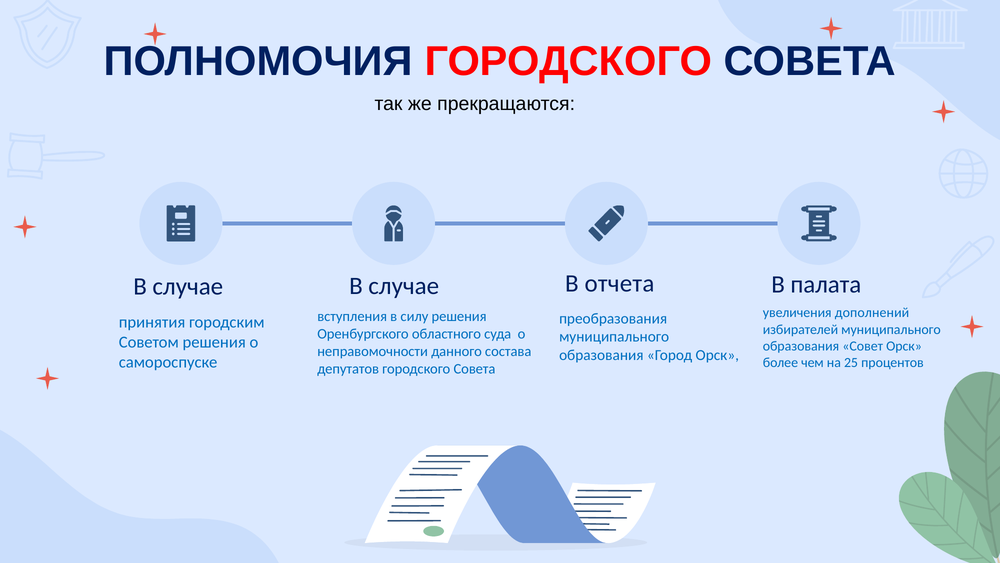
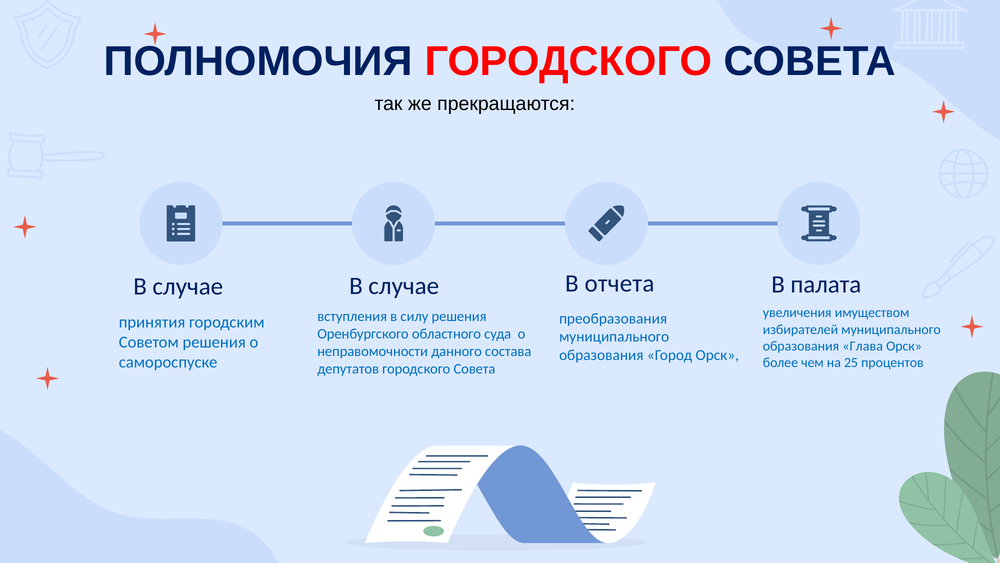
дополнений: дополнений -> имуществом (872, 313)
Совет: Совет -> Глава (863, 346)
